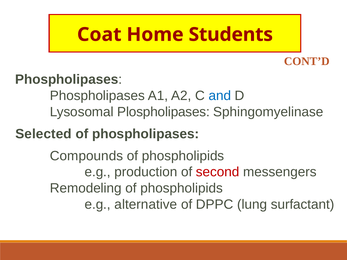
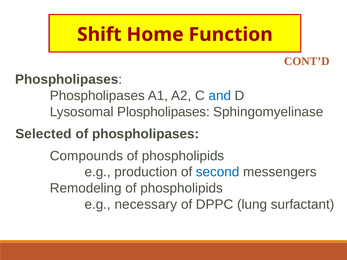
Coat: Coat -> Shift (99, 35)
Students: Students -> Function (231, 35)
second colour: red -> blue (218, 172)
alternative: alternative -> necessary (146, 205)
